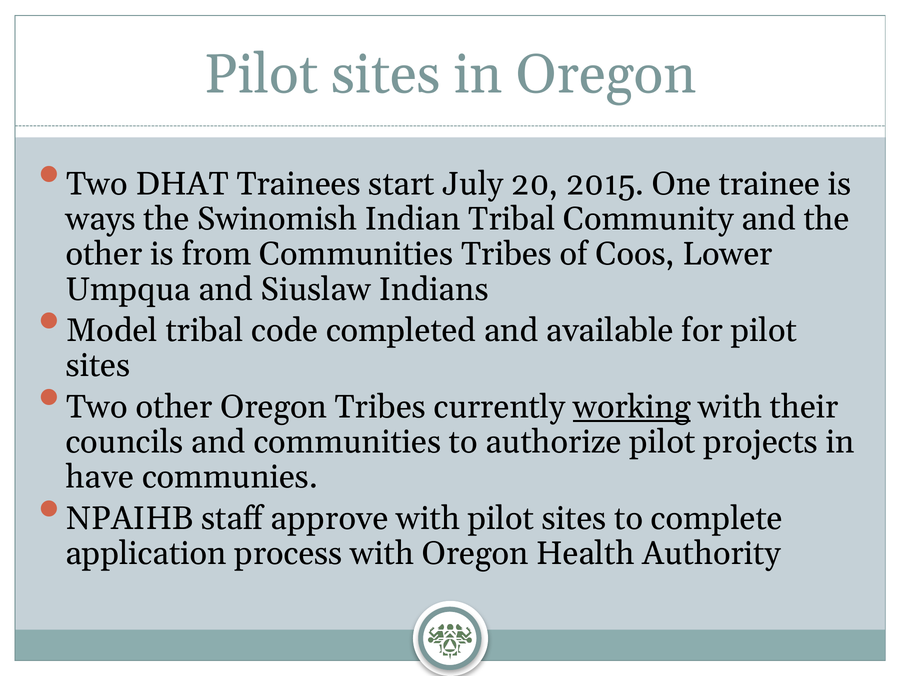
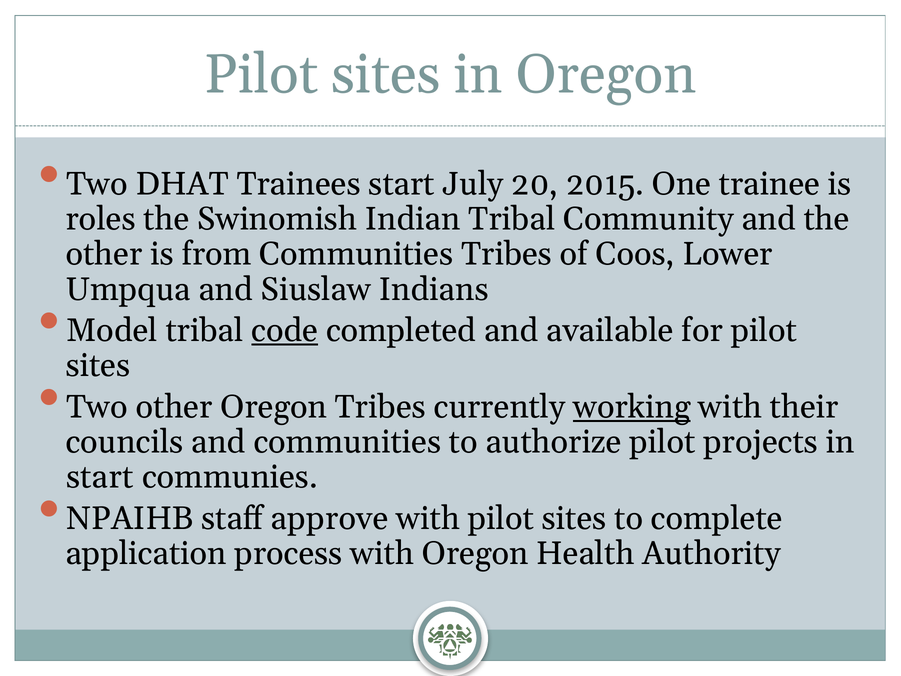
ways: ways -> roles (101, 219)
code underline: none -> present (285, 330)
have: have -> start (100, 477)
